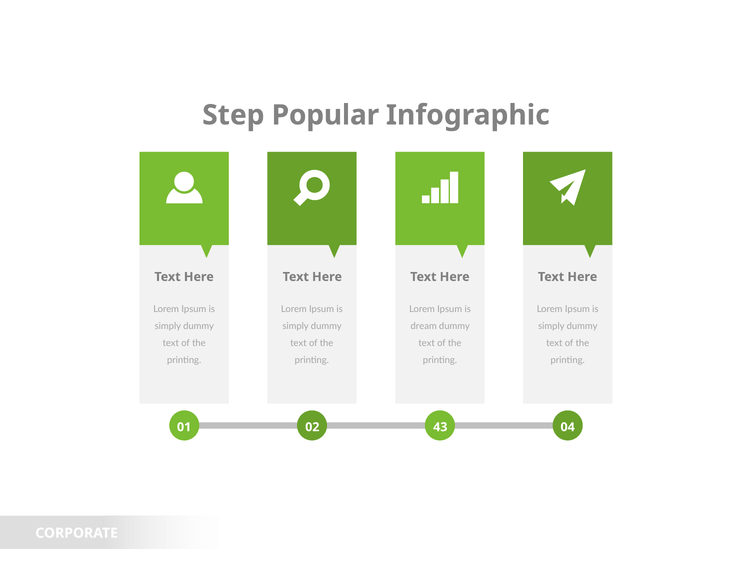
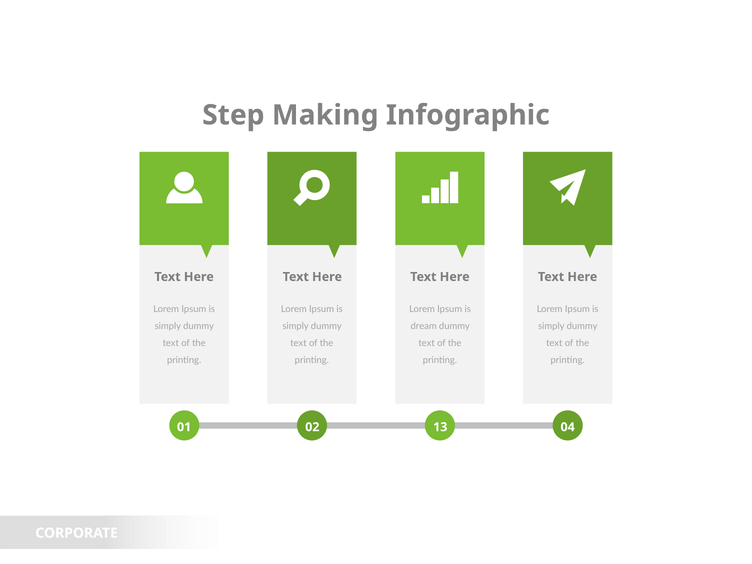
Popular: Popular -> Making (325, 115)
43: 43 -> 13 (440, 427)
